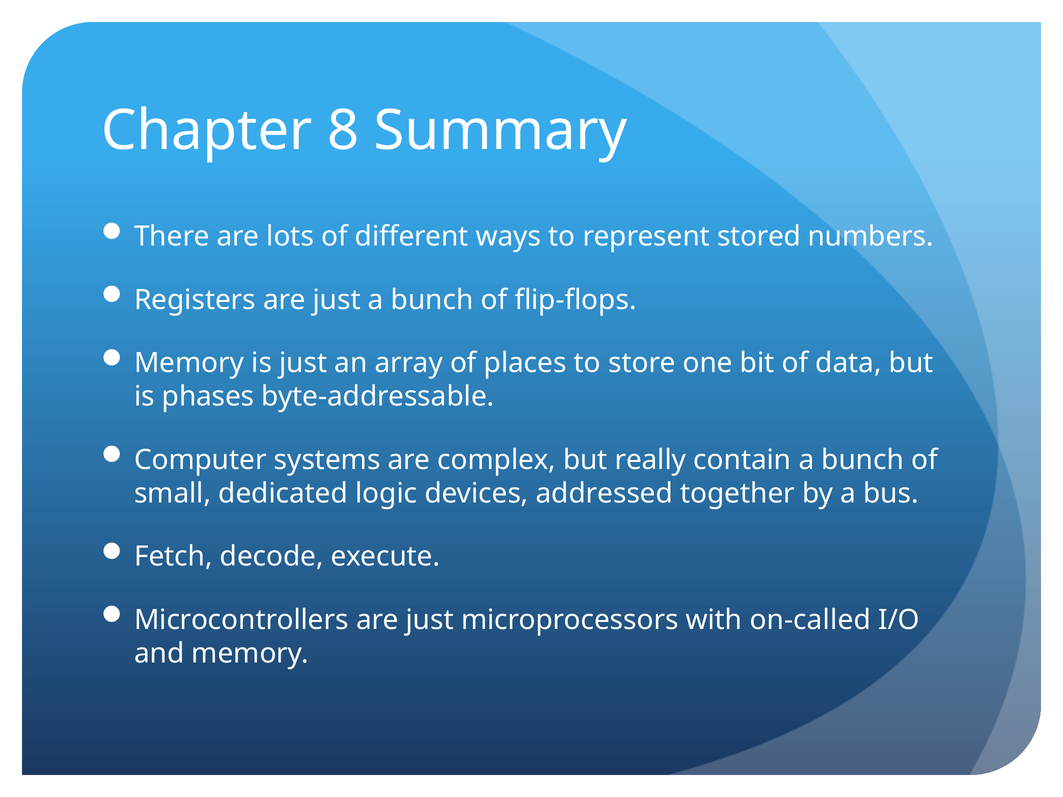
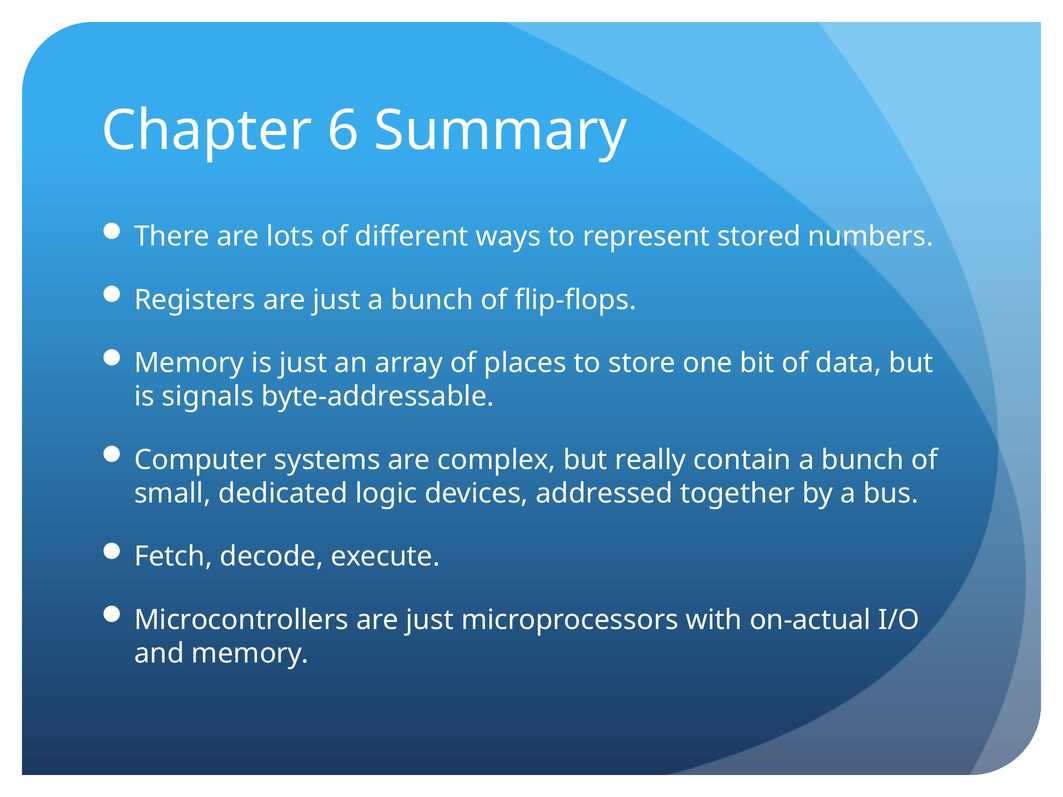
8: 8 -> 6 (343, 131)
phases: phases -> signals (208, 397)
on-called: on-called -> on-actual (810, 620)
